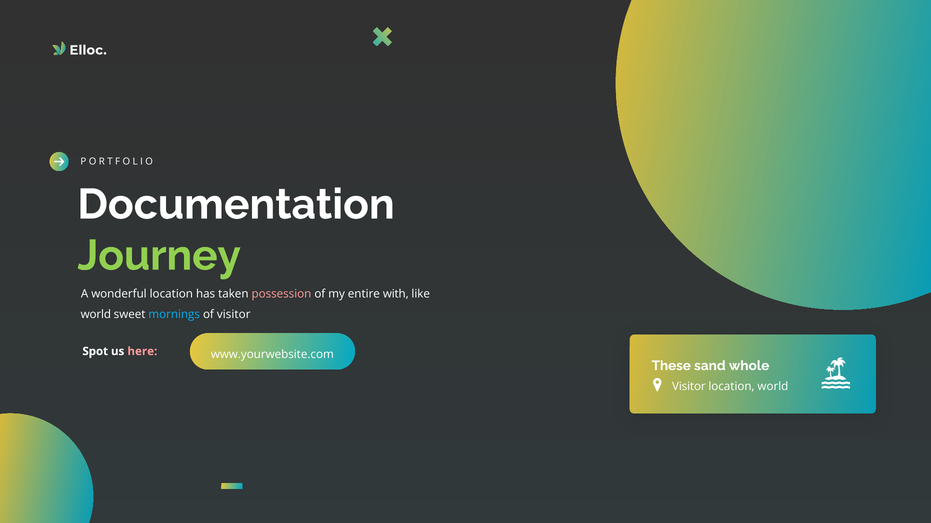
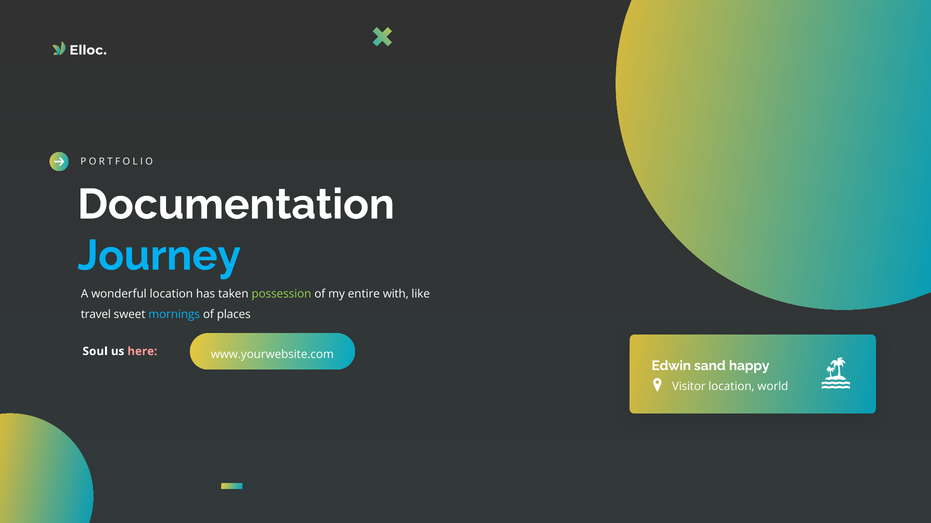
Journey colour: light green -> light blue (159, 256)
possession colour: pink -> light green (281, 294)
world: world -> travel (96, 315)
of visitor: visitor -> places (234, 315)
Spot: Spot -> Soul (95, 352)
These: These -> Edwin (671, 366)
whole: whole -> happy (749, 366)
